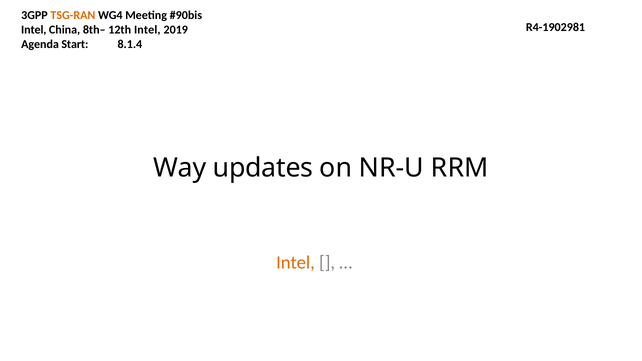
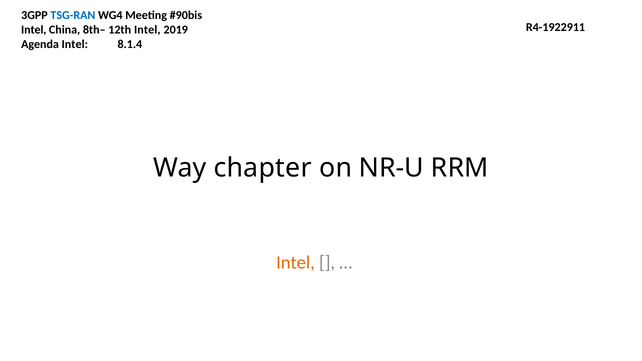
TSG-RAN colour: orange -> blue (73, 15)
R4-1902981: R4-1902981 -> R4-1922911 (555, 27)
Agenda Start: Start -> Intel (75, 44)
updates: updates -> chapter (263, 168)
